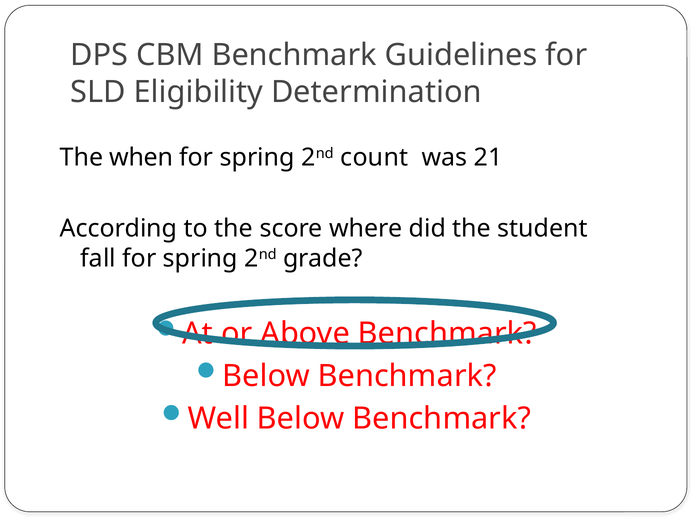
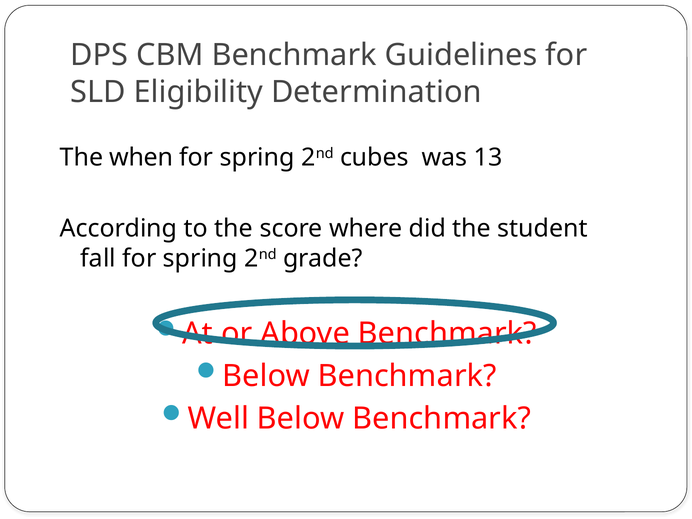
count: count -> cubes (374, 158)
21: 21 -> 13 (488, 158)
